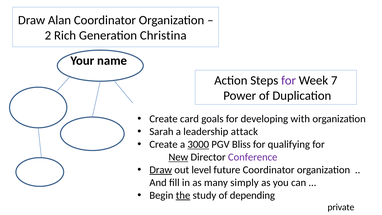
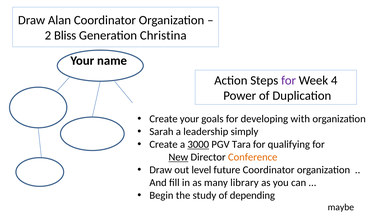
Rich: Rich -> Bliss (65, 36)
7: 7 -> 4 (334, 80)
Create card: card -> your (190, 119)
attack: attack -> simply (244, 132)
Bliss: Bliss -> Tara (241, 144)
Conference colour: purple -> orange (253, 157)
Draw underline: present -> none (161, 170)
simply: simply -> library (244, 183)
the underline: present -> none (183, 195)
private: private -> maybe (341, 207)
